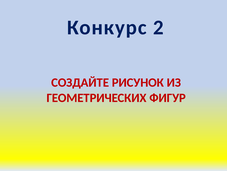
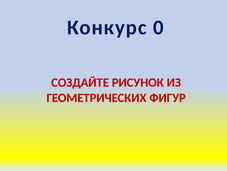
2: 2 -> 0 (158, 27)
